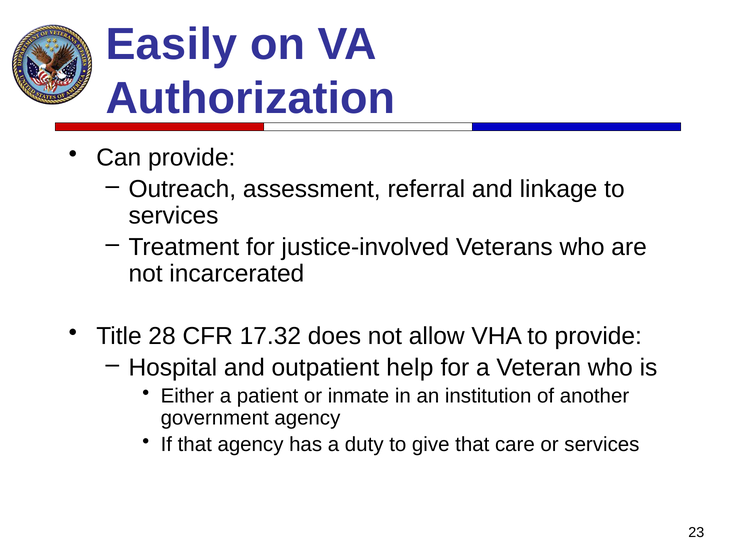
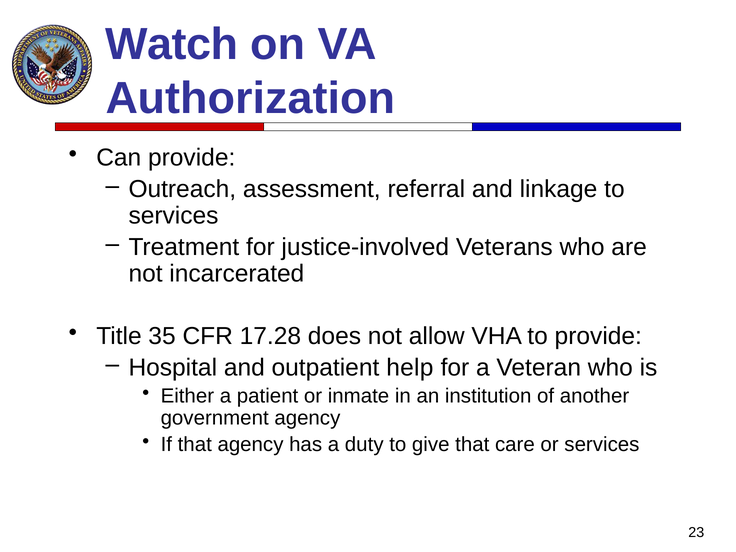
Easily: Easily -> Watch (172, 44)
28: 28 -> 35 (162, 336)
17.32: 17.32 -> 17.28 (270, 336)
